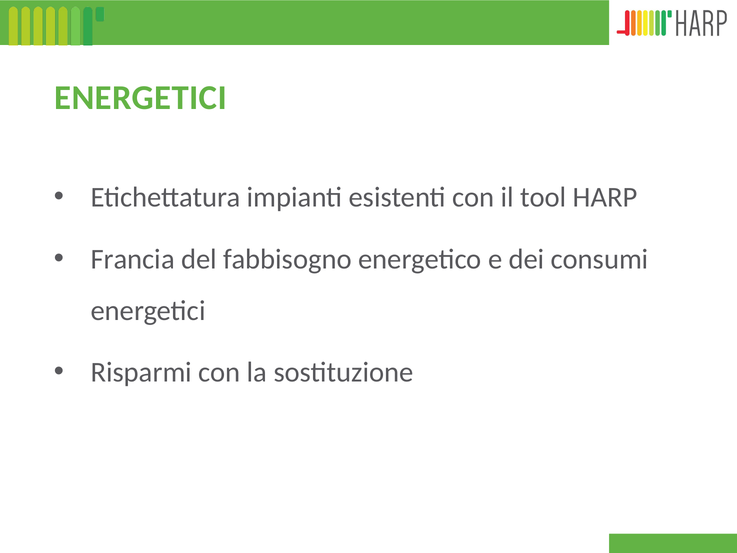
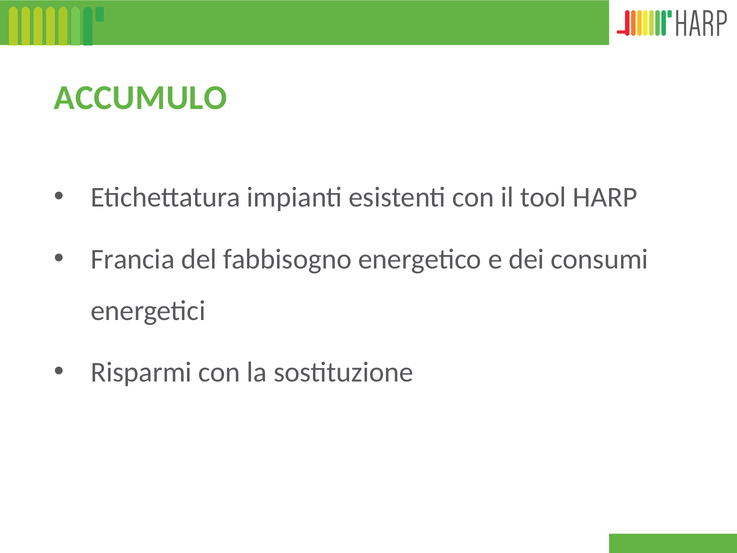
ENERGETICI: ENERGETICI -> ACCUMULO (141, 98)
